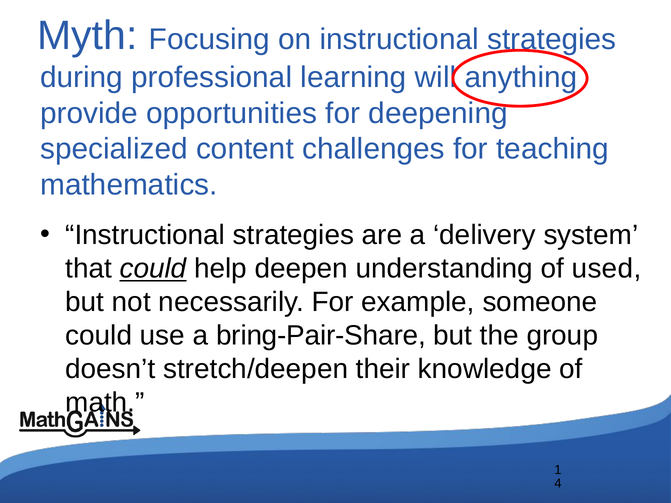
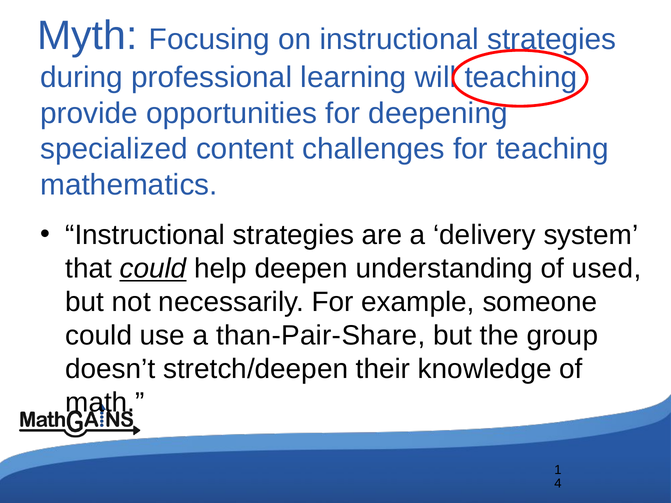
anything: anything -> teaching (521, 77)
bring-Pair-Share: bring-Pair-Share -> than-Pair-Share (321, 336)
